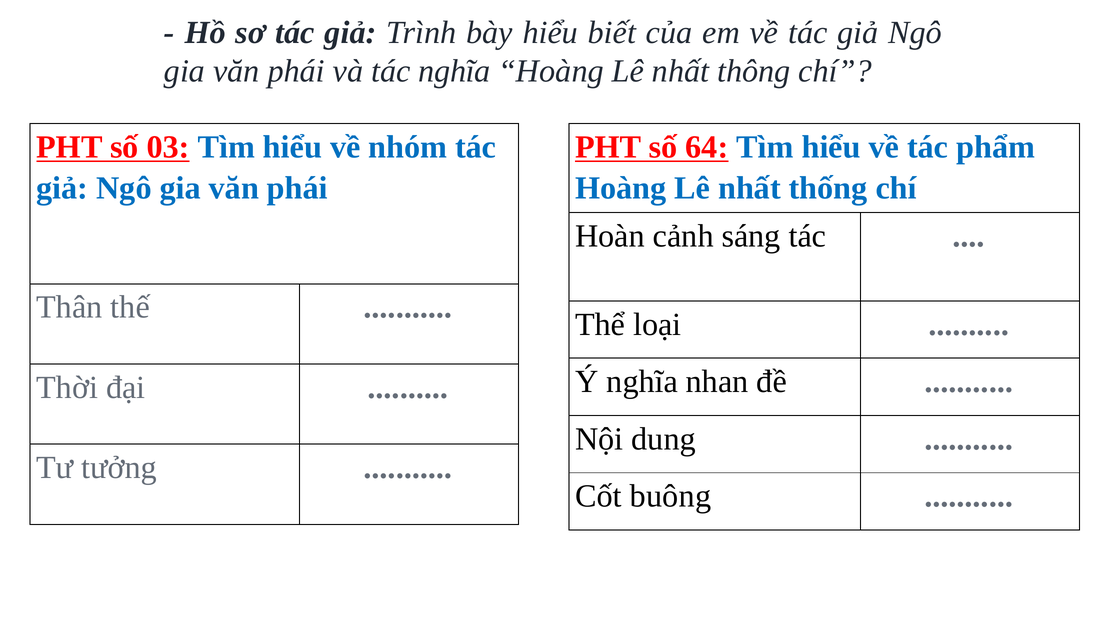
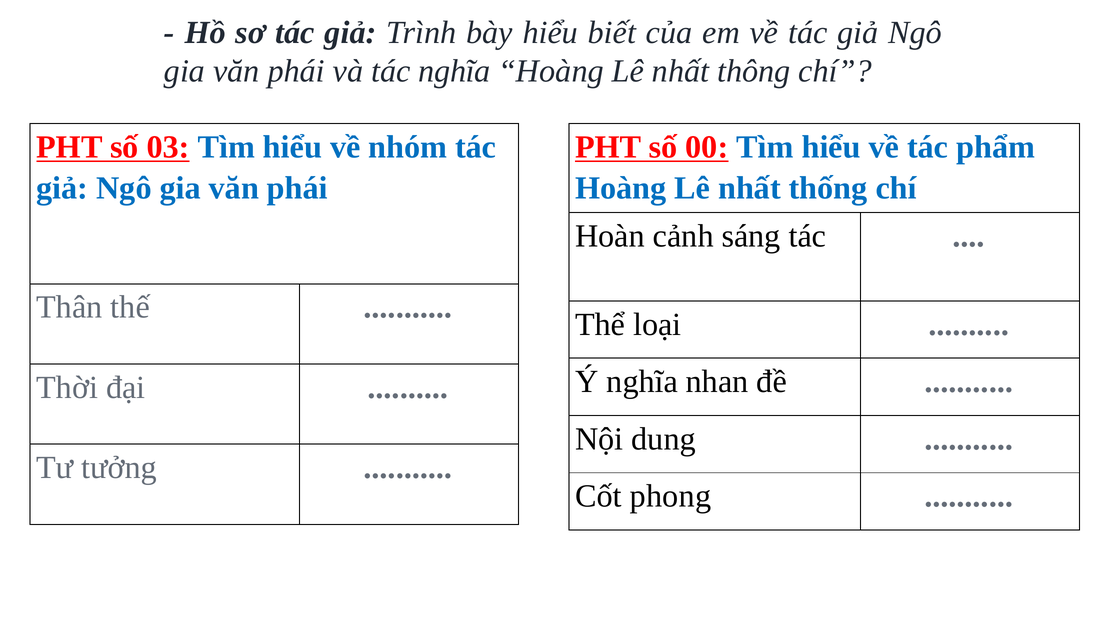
64: 64 -> 00 (707, 147)
buông: buông -> phong (671, 496)
